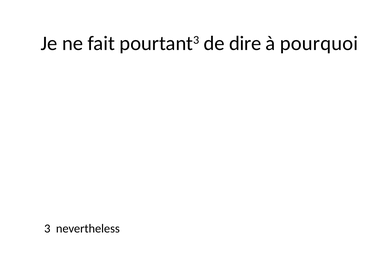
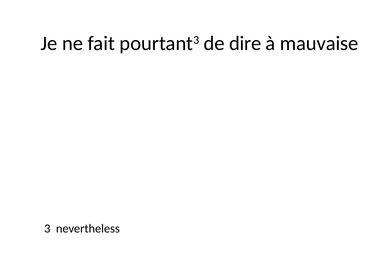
pourquoi: pourquoi -> mauvaise (319, 43)
